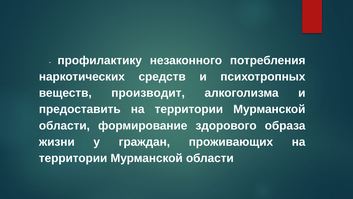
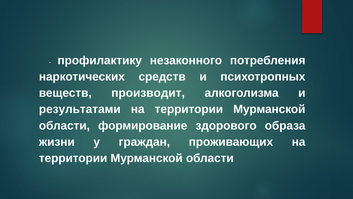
предоставить: предоставить -> результатами (80, 109)
